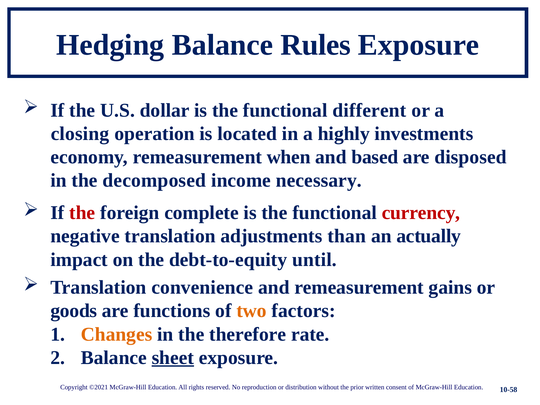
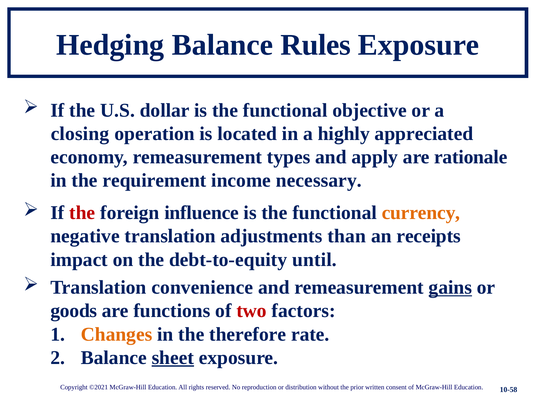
different: different -> objective (370, 110)
investments: investments -> appreciated (424, 134)
when: when -> types (289, 157)
based: based -> apply (375, 157)
disposed: disposed -> rationale (471, 157)
decomposed: decomposed -> requirement (154, 180)
complete: complete -> influence (202, 213)
currency colour: red -> orange (421, 213)
actually: actually -> receipts (429, 236)
gains underline: none -> present (450, 287)
two colour: orange -> red (252, 311)
